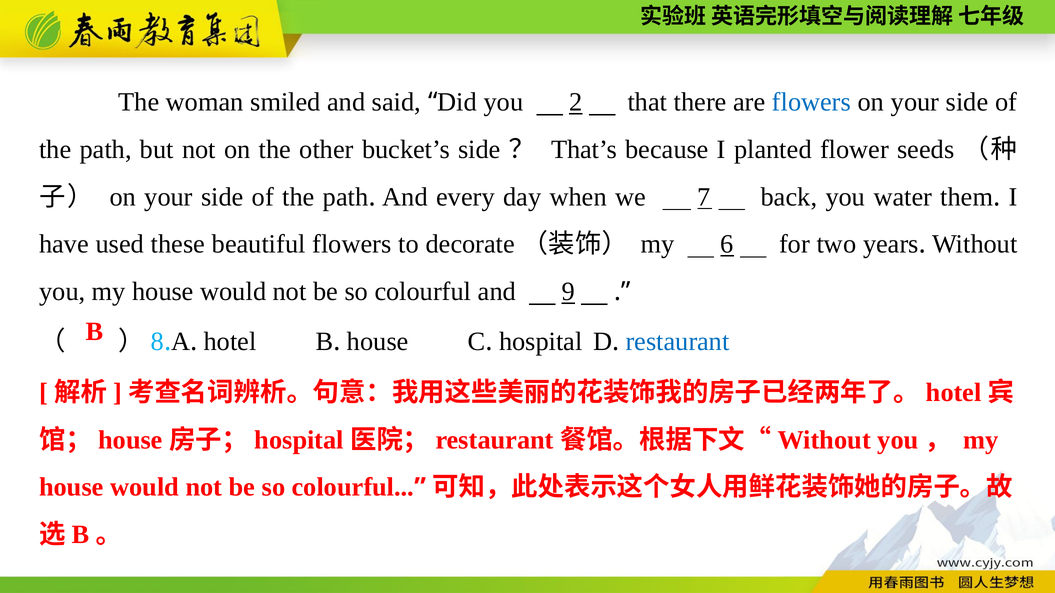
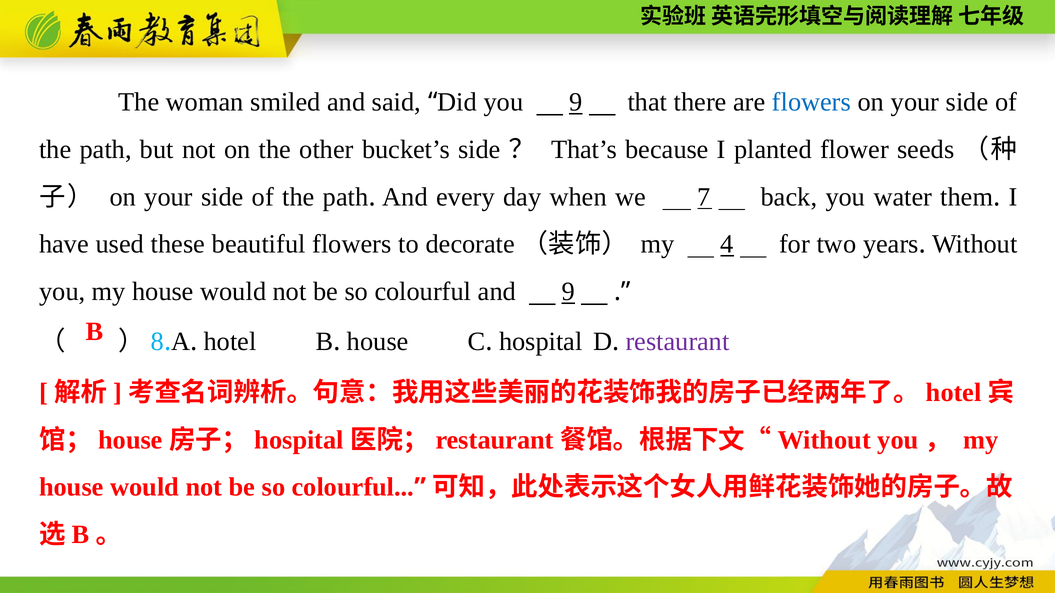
you 2: 2 -> 9 (576, 102)
6: 6 -> 4 (727, 244)
restaurant colour: blue -> purple (678, 342)
